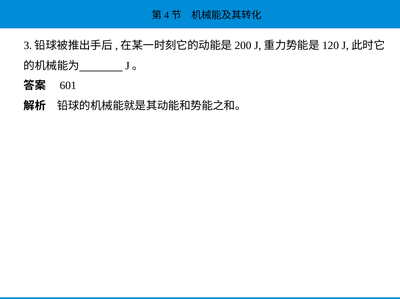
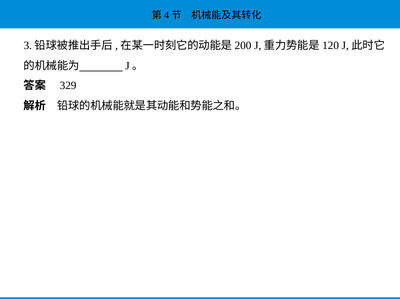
601: 601 -> 329 (68, 86)
